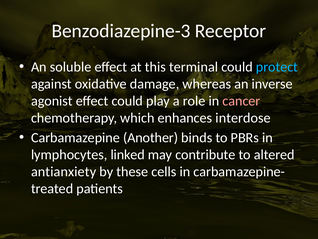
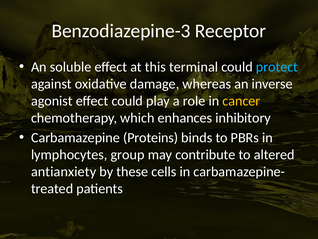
cancer colour: pink -> yellow (241, 101)
interdose: interdose -> inhibitory (243, 118)
Another: Another -> Proteins (151, 137)
linked: linked -> group (128, 154)
